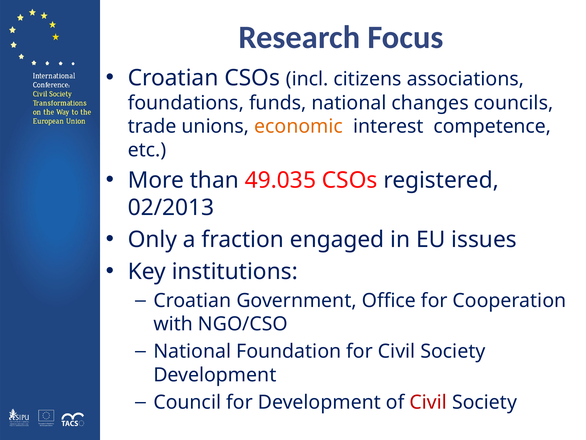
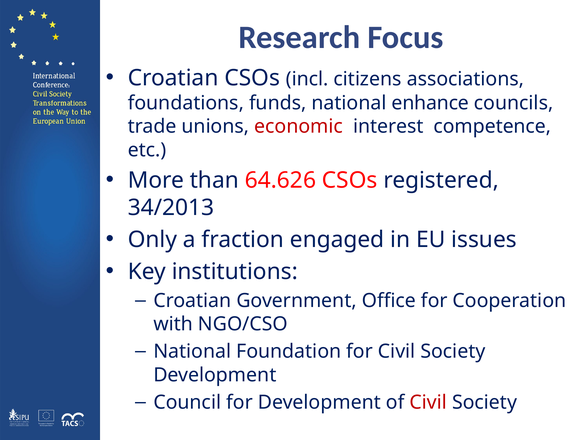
changes: changes -> enhance (430, 103)
economic colour: orange -> red (299, 126)
49.035: 49.035 -> 64.626 (280, 180)
02/2013: 02/2013 -> 34/2013 (171, 207)
